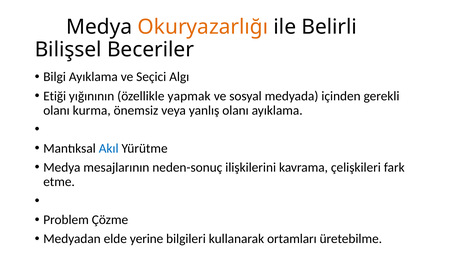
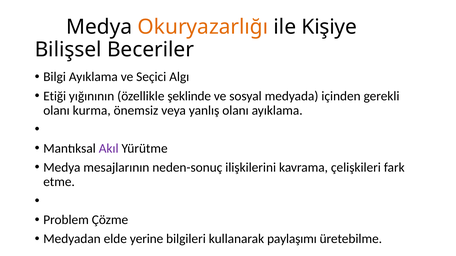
Belirli: Belirli -> Kişiye (329, 27)
yapmak: yapmak -> şeklinde (189, 96)
Akıl colour: blue -> purple (109, 149)
ortamları: ortamları -> paylaşımı (292, 239)
